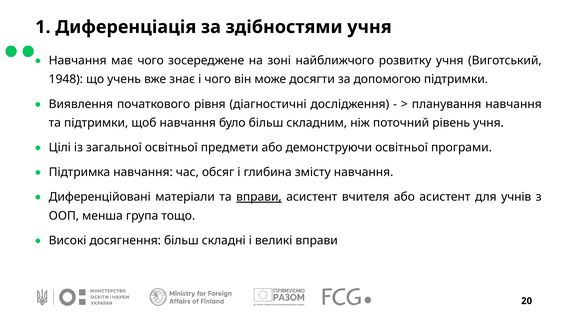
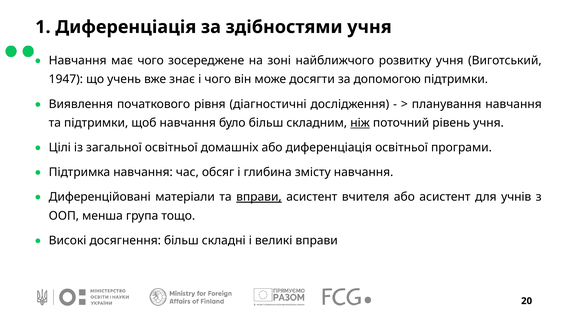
1948: 1948 -> 1947 (66, 79)
ніж underline: none -> present (360, 123)
предмети: предмети -> домашніх (230, 148)
або демонструючи: демонструючи -> диференціація (329, 148)
